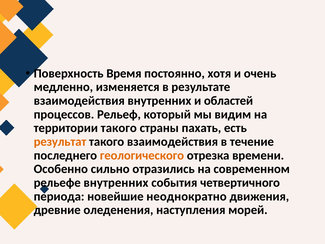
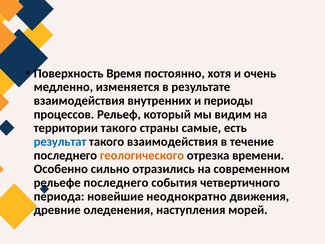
областей: областей -> периоды (229, 101)
пахать: пахать -> самые (201, 128)
результат colour: orange -> blue (60, 142)
рельефе внутренних: внутренних -> последнего (116, 182)
